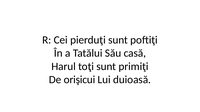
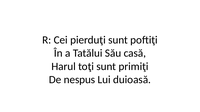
orişicui: orişicui -> nespus (79, 80)
